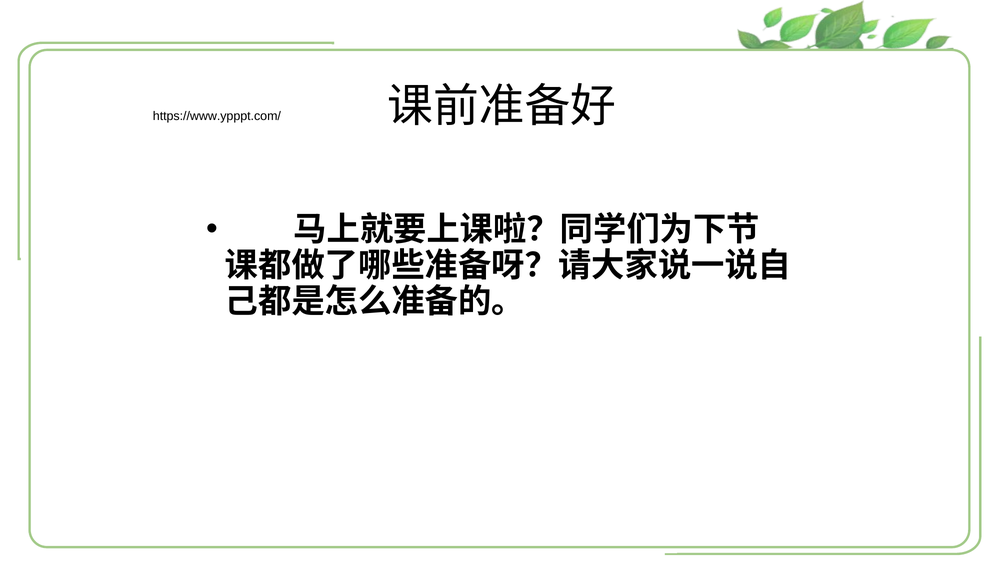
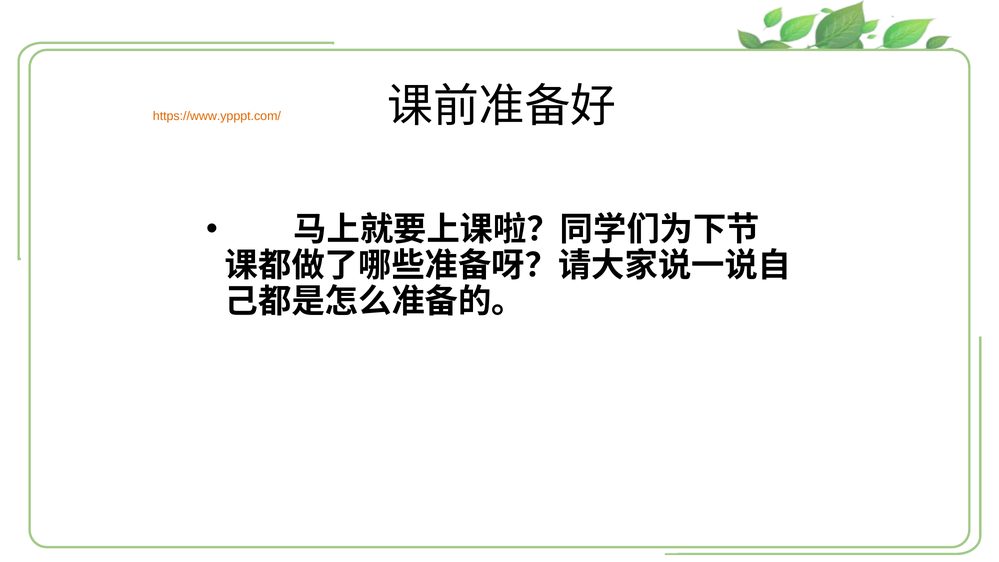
https://www.ypppt.com/ colour: black -> orange (217, 116)
